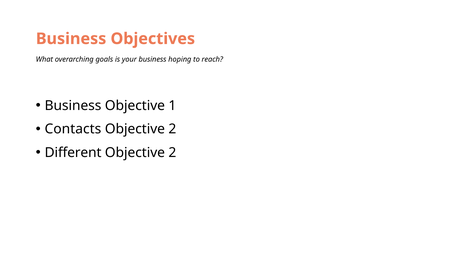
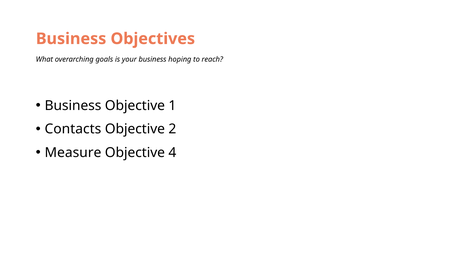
Different: Different -> Measure (73, 153)
2: 2 -> 4 (172, 153)
